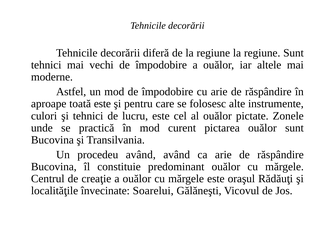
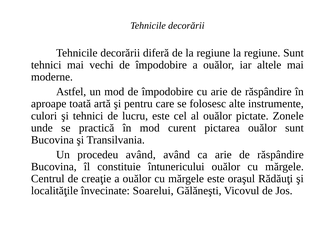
toată este: este -> artă (102, 104)
predominant: predominant -> întunericului (176, 167)
